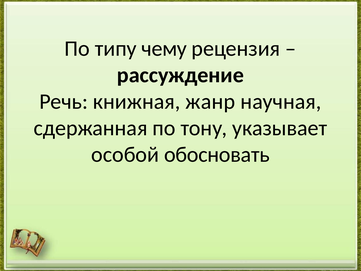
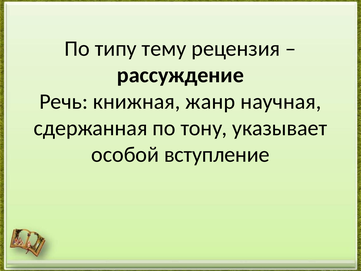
чему: чему -> тему (164, 49)
обосновать: обосновать -> вступление (217, 154)
